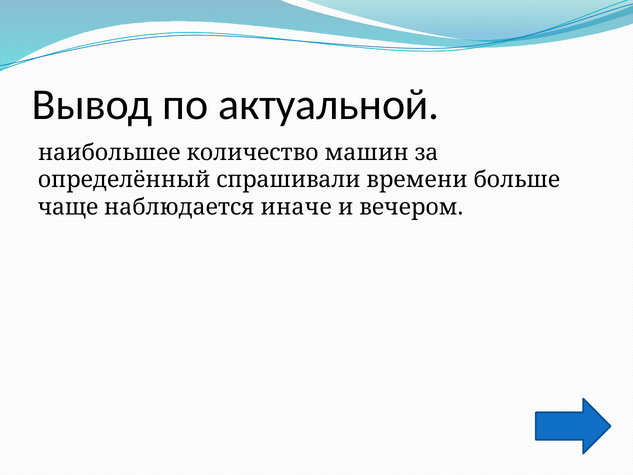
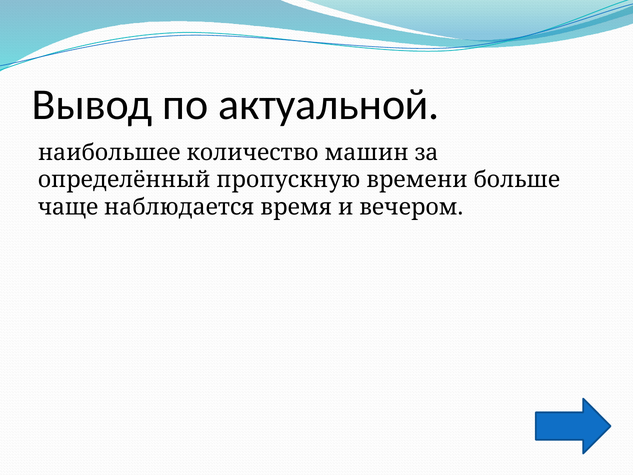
спрашивали: спрашивали -> пропускную (288, 180)
иначе: иначе -> время (296, 207)
